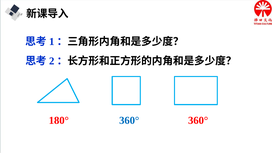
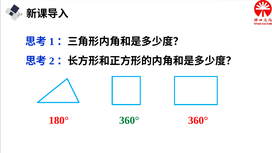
360° colour: blue -> green (129, 120)
